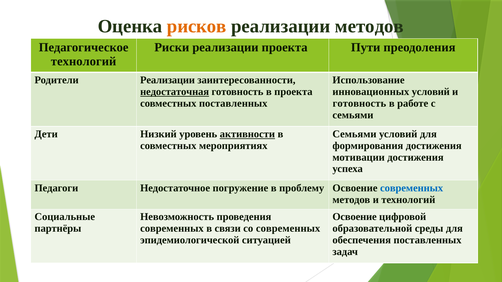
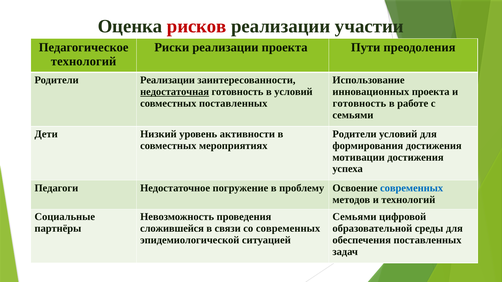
рисков colour: orange -> red (197, 26)
реализации методов: методов -> участии (369, 26)
в проекта: проекта -> условий (293, 92)
инновационных условий: условий -> проекта (431, 92)
активности underline: present -> none (247, 134)
Семьями: Семьями -> Родители (355, 134)
Освоение: Освоение -> Семьями (354, 217)
современных: современных -> сложившейся (172, 229)
